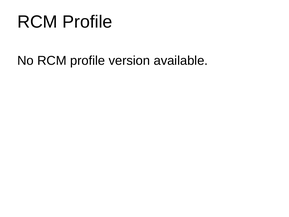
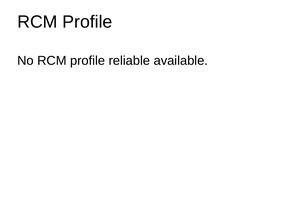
version: version -> reliable (129, 61)
